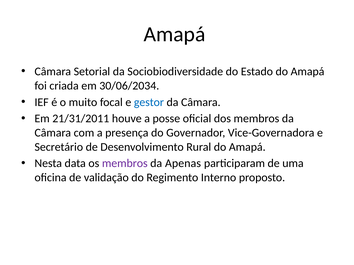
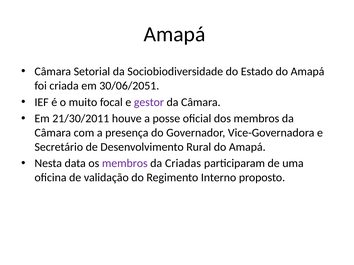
30/06/2034: 30/06/2034 -> 30/06/2051 (129, 86)
gestor colour: blue -> purple (149, 102)
21/31/2011: 21/31/2011 -> 21/30/2011 (81, 119)
Apenas: Apenas -> Criadas (183, 164)
